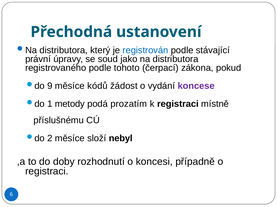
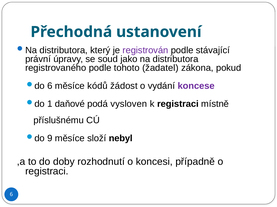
registrován colour: blue -> purple (145, 50)
čerpací: čerpací -> žadatel (160, 68)
9: 9 -> 6 (50, 86)
metody: metody -> daňové (70, 104)
prozatím: prozatím -> vysloven (129, 104)
2: 2 -> 9 (50, 139)
